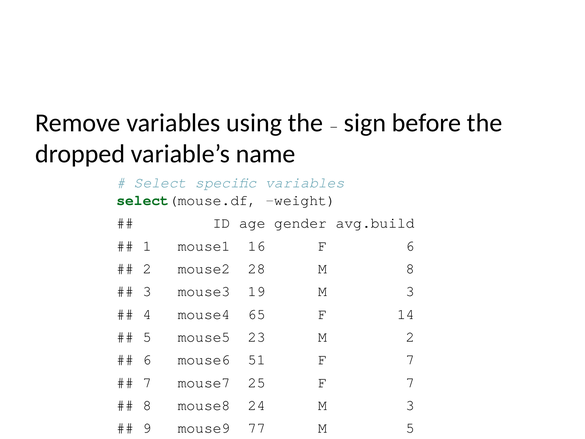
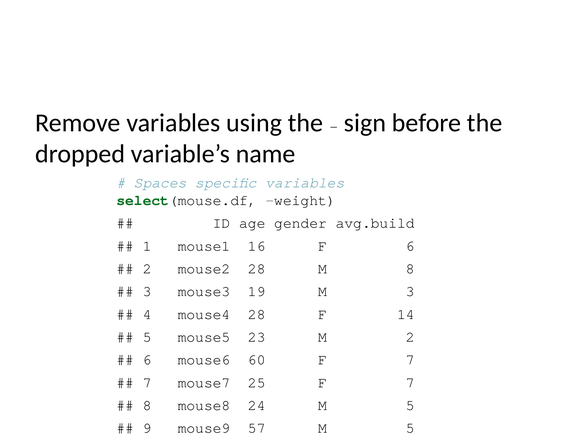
Select: Select -> Spaces (160, 183)
mouse4 65: 65 -> 28 (257, 314)
51: 51 -> 60 (257, 360)
24 M 3: 3 -> 5 (410, 405)
77: 77 -> 57 (257, 428)
